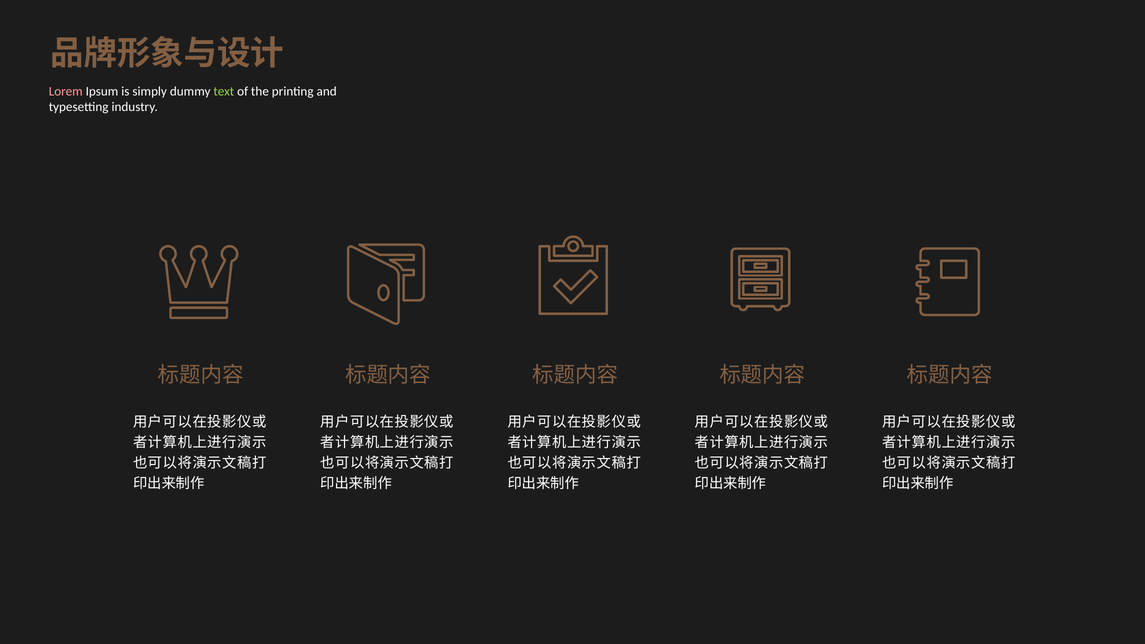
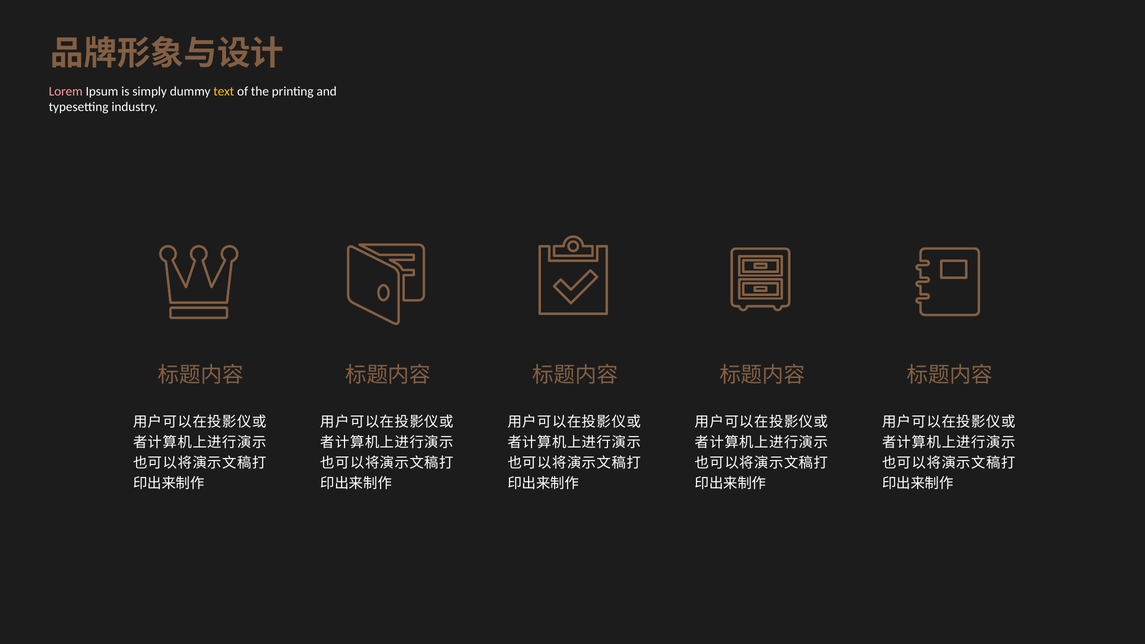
text colour: light green -> yellow (224, 91)
